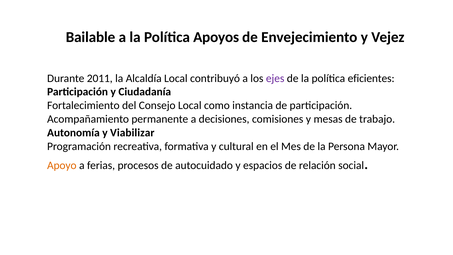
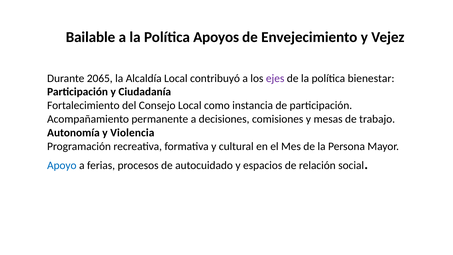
2011: 2011 -> 2065 (100, 78)
eficientes: eficientes -> bienestar (371, 78)
Viabilizar: Viabilizar -> Violencia (132, 133)
Apoyo colour: orange -> blue (62, 165)
